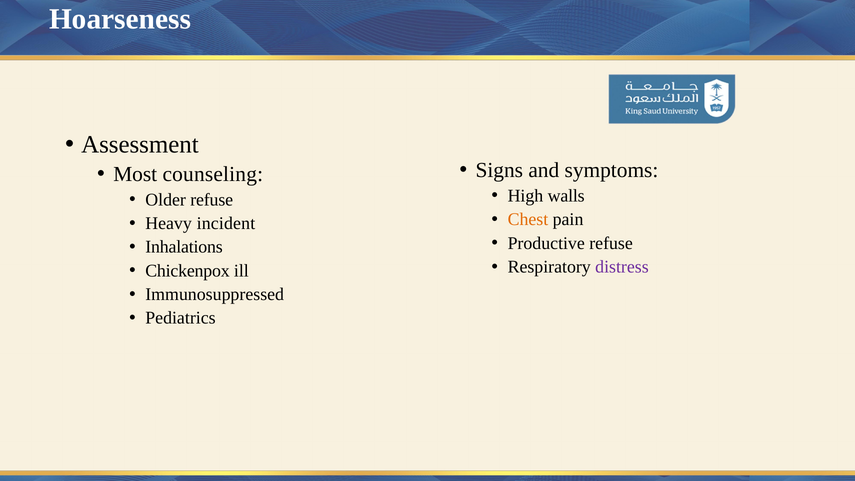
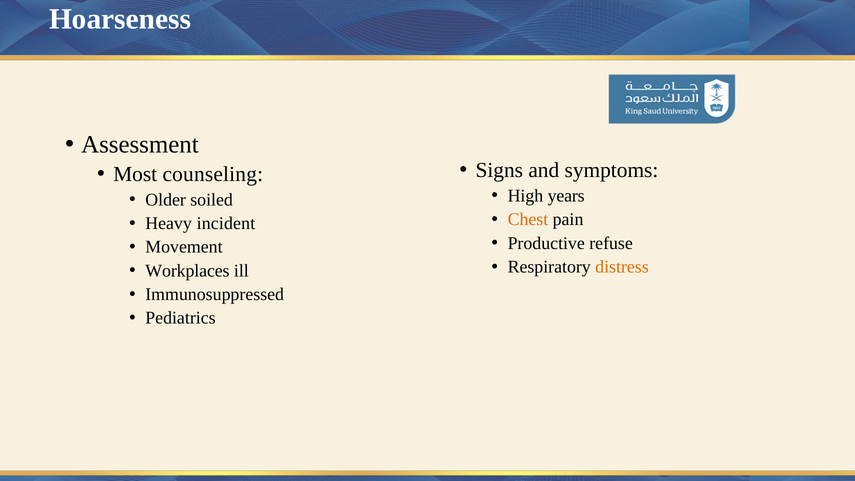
walls: walls -> years (566, 196)
Older refuse: refuse -> soiled (212, 200)
Inhalations: Inhalations -> Movement (184, 247)
distress colour: purple -> orange (622, 267)
Chickenpox: Chickenpox -> Workplaces (187, 271)
